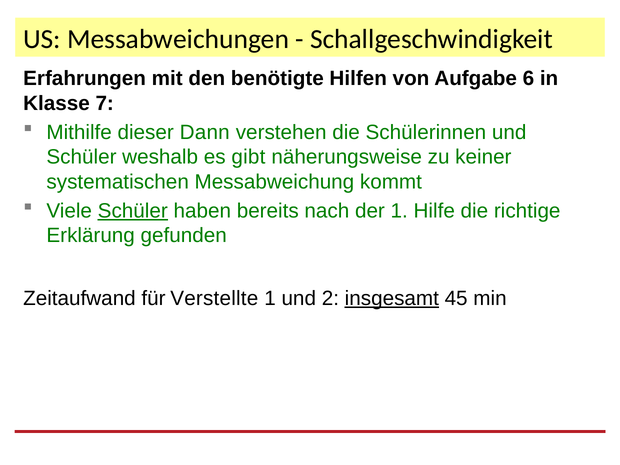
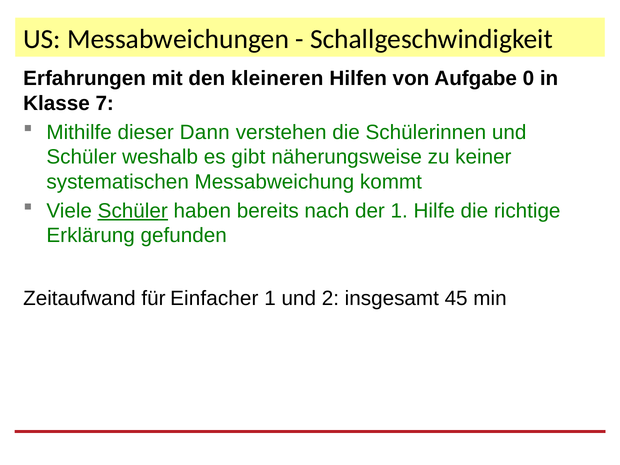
benötigte: benötigte -> kleineren (277, 79)
6: 6 -> 0 (528, 79)
Verstellte: Verstellte -> Einfacher (214, 298)
insgesamt underline: present -> none (392, 298)
